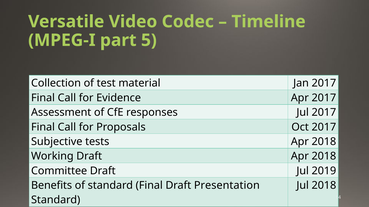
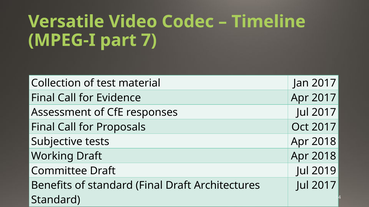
5: 5 -> 7 (149, 40)
Presentation: Presentation -> Architectures (227, 186)
2018: 2018 -> 2017 (324, 186)
